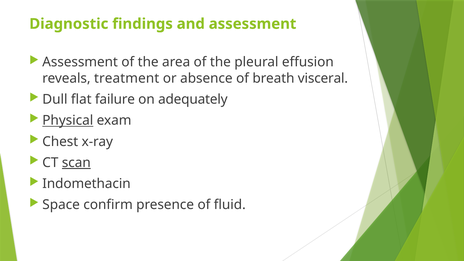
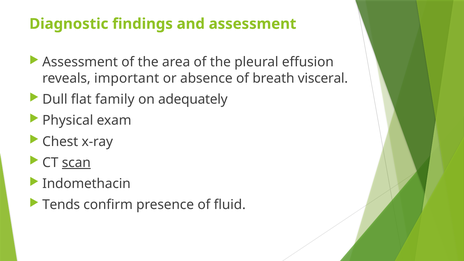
treatment: treatment -> important (127, 78)
failure: failure -> family (115, 99)
Physical underline: present -> none (68, 120)
Space: Space -> Tends (61, 205)
